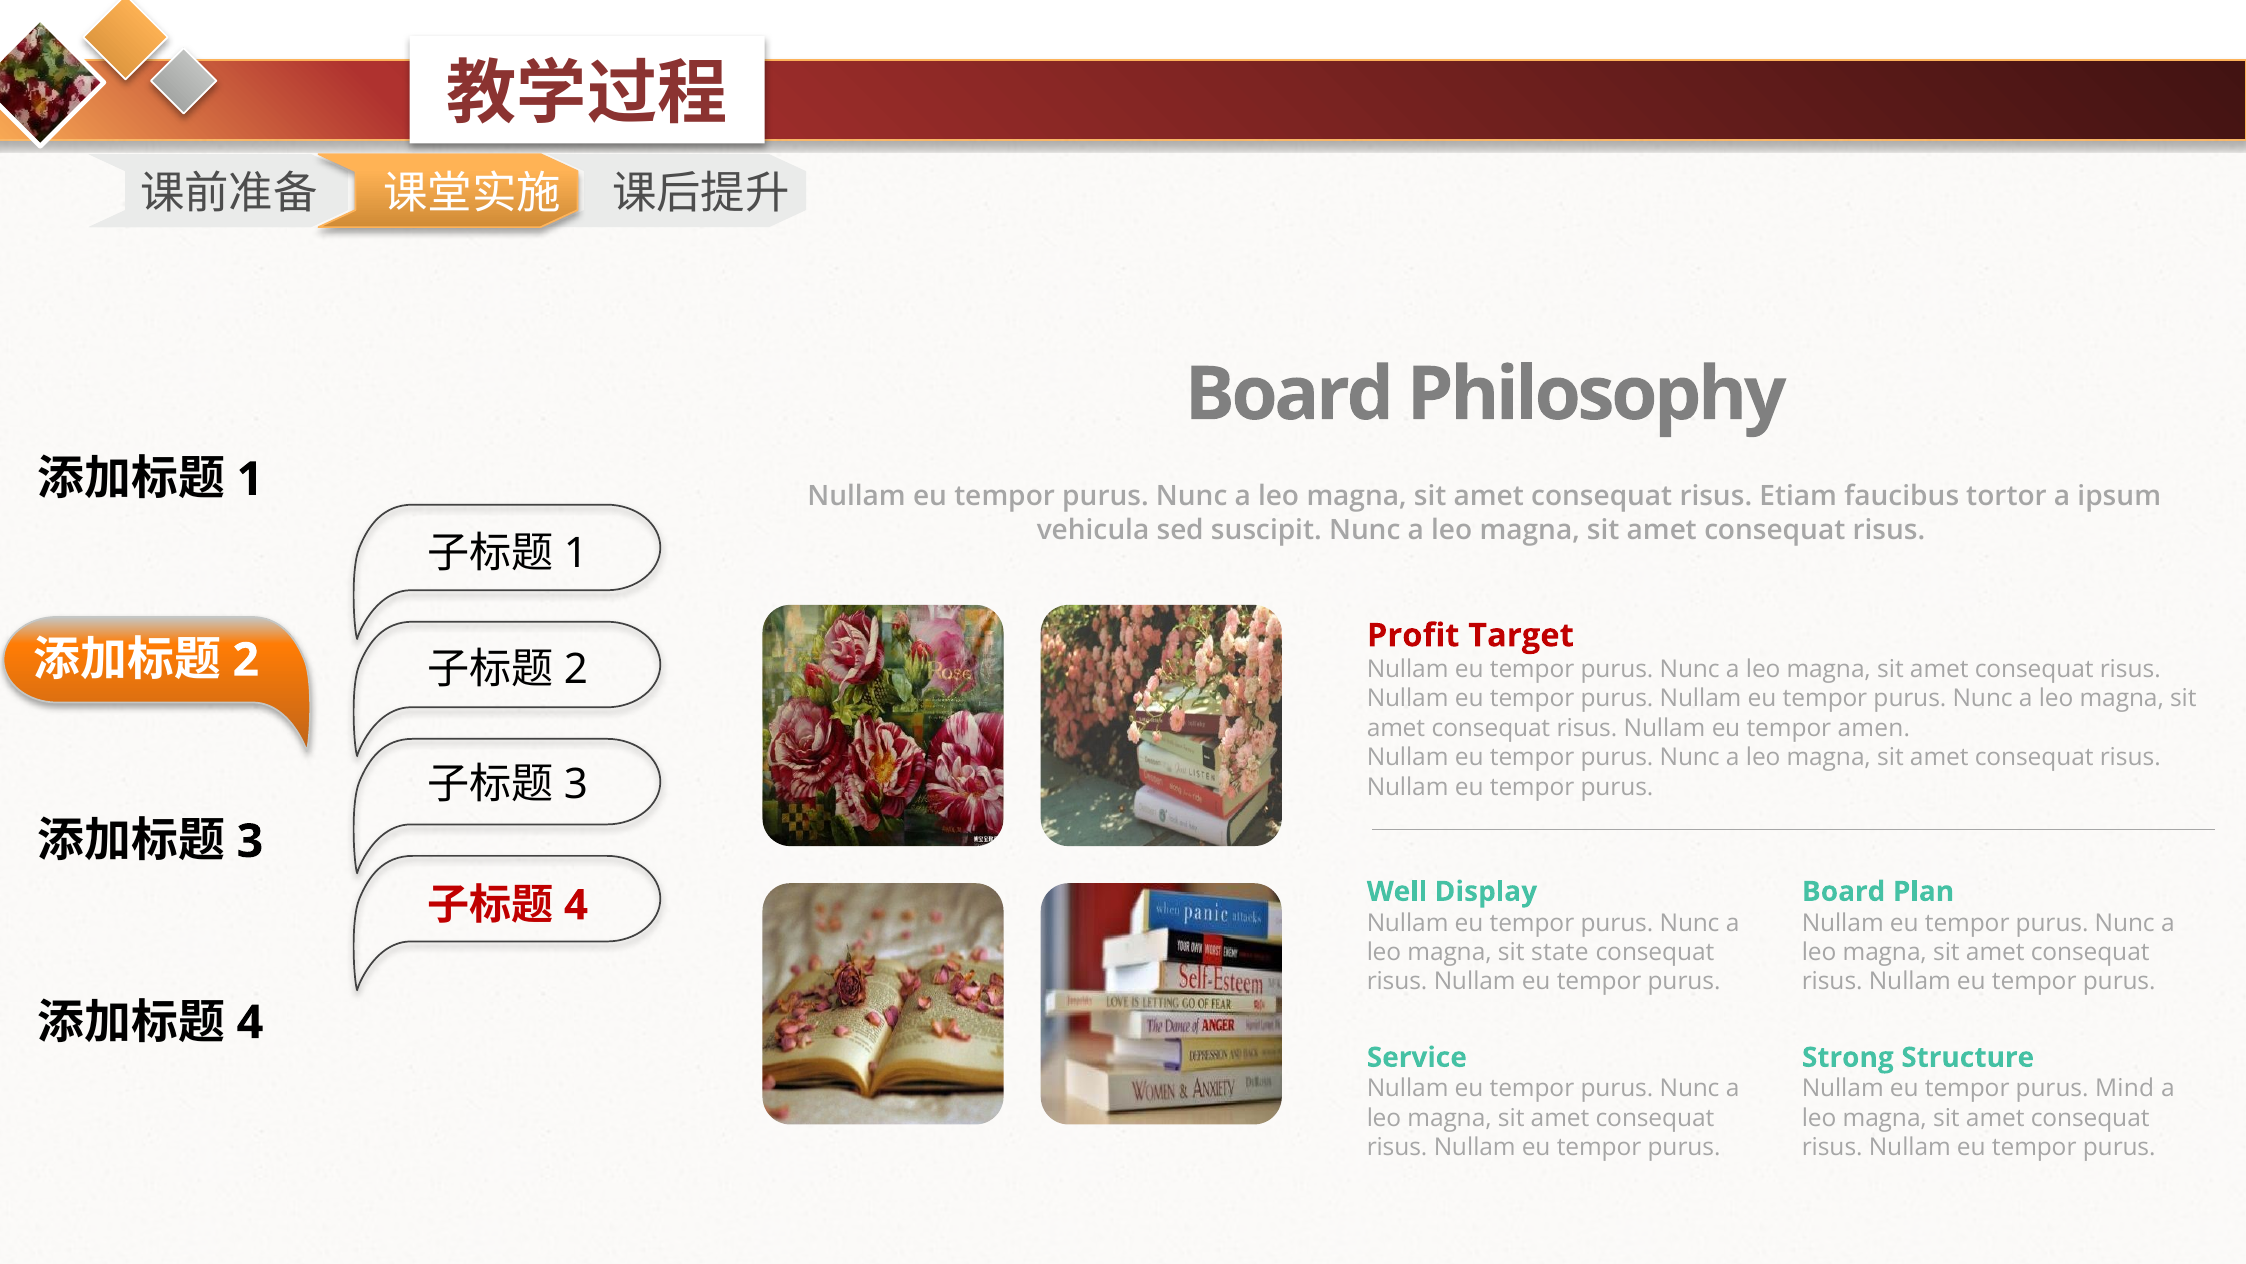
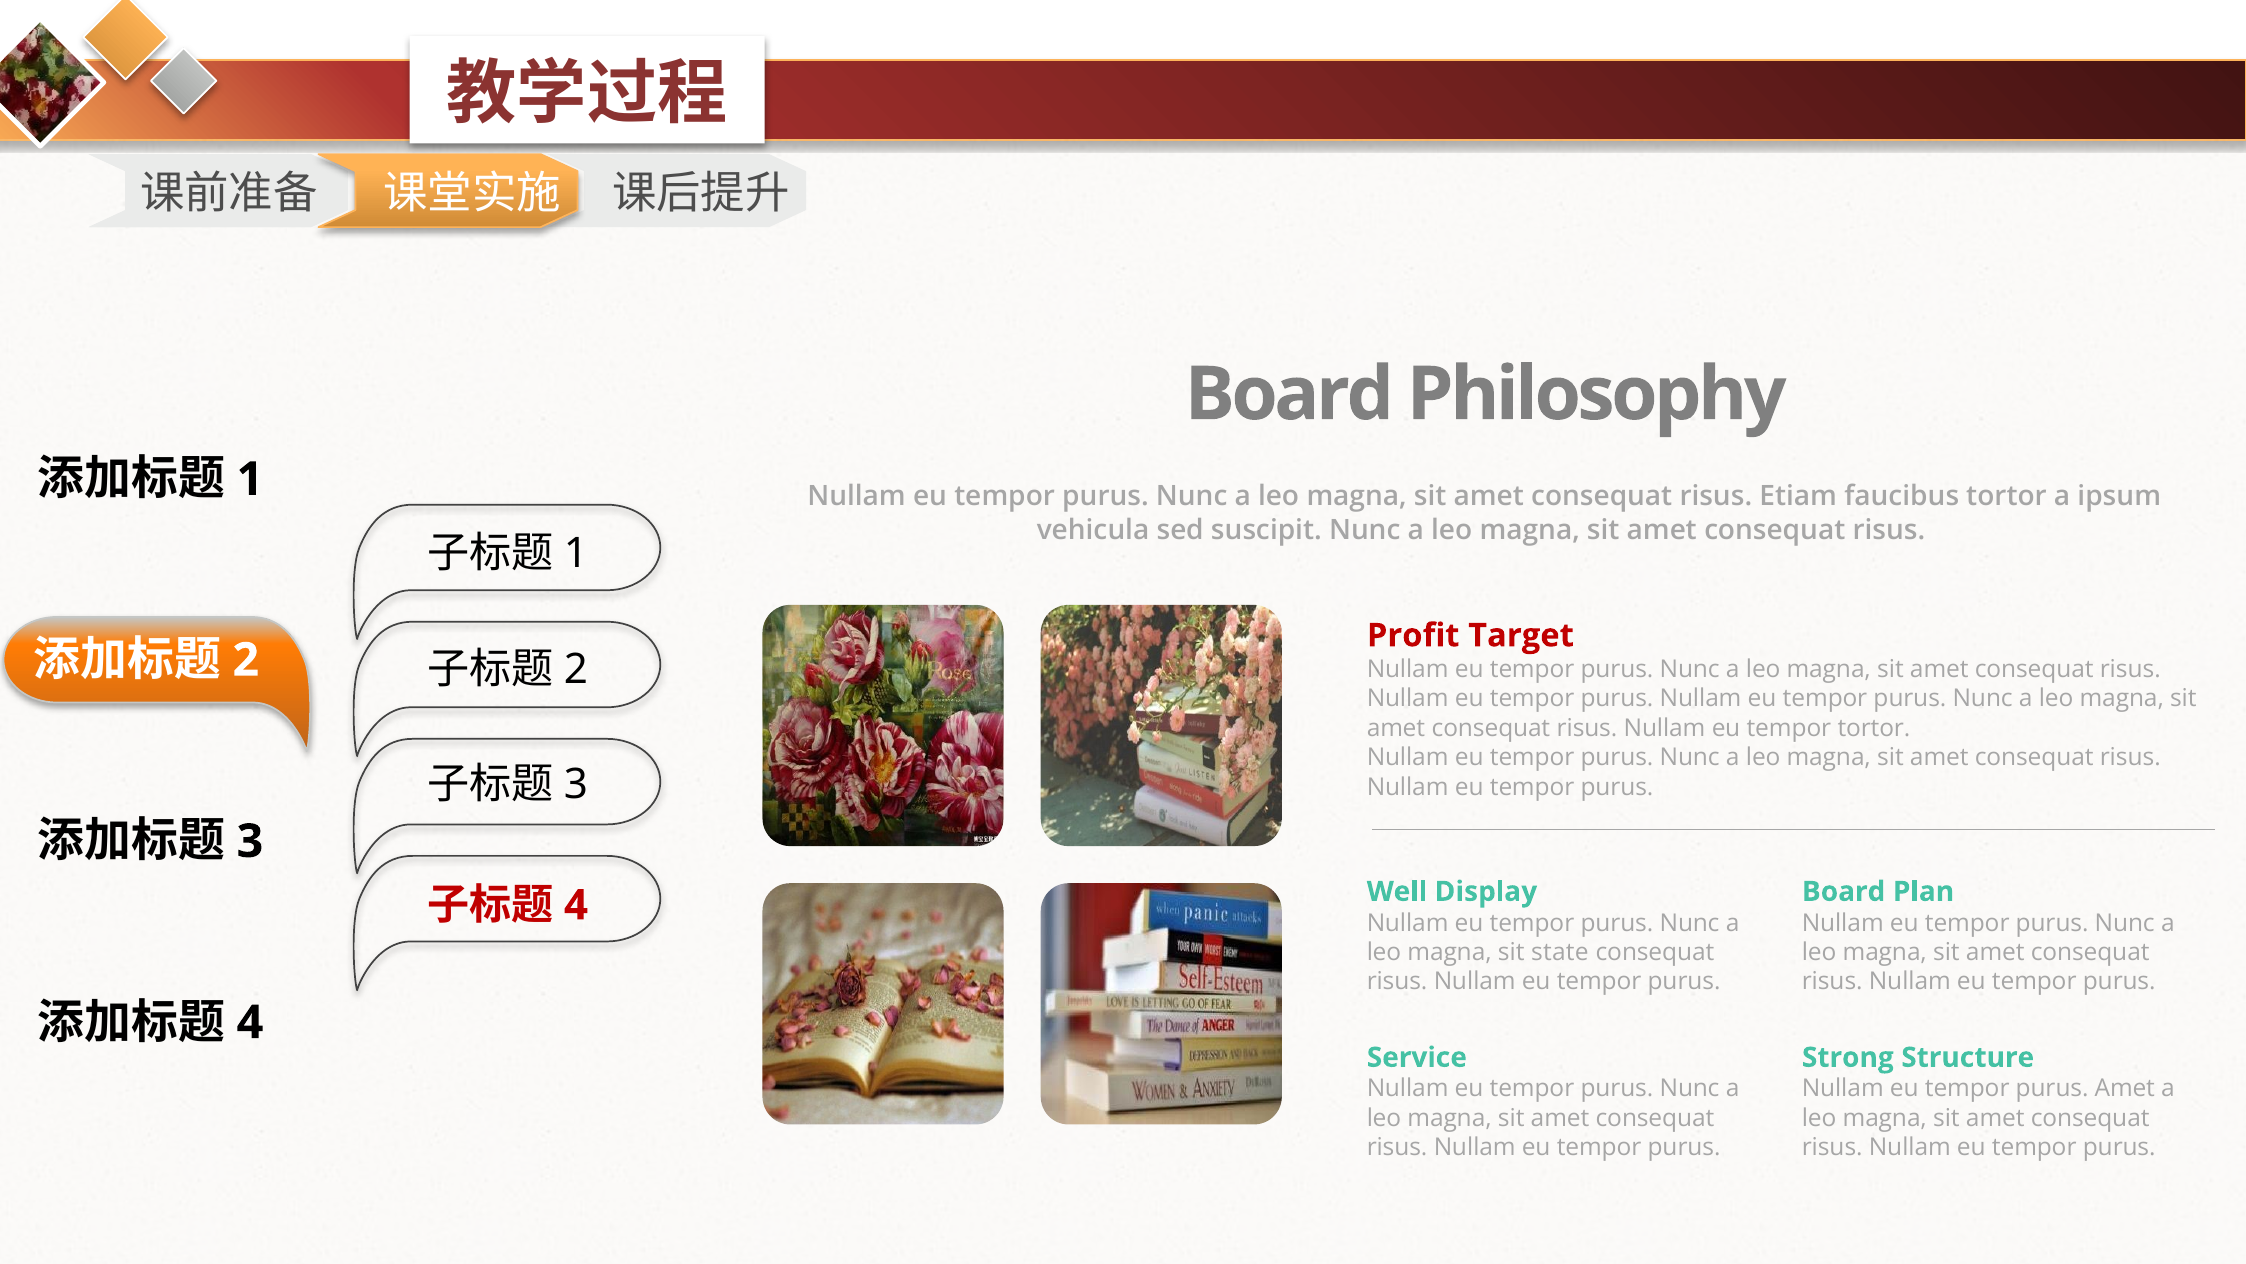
tempor amen: amen -> tortor (1874, 728)
purus Mind: Mind -> Amet (2125, 1088)
